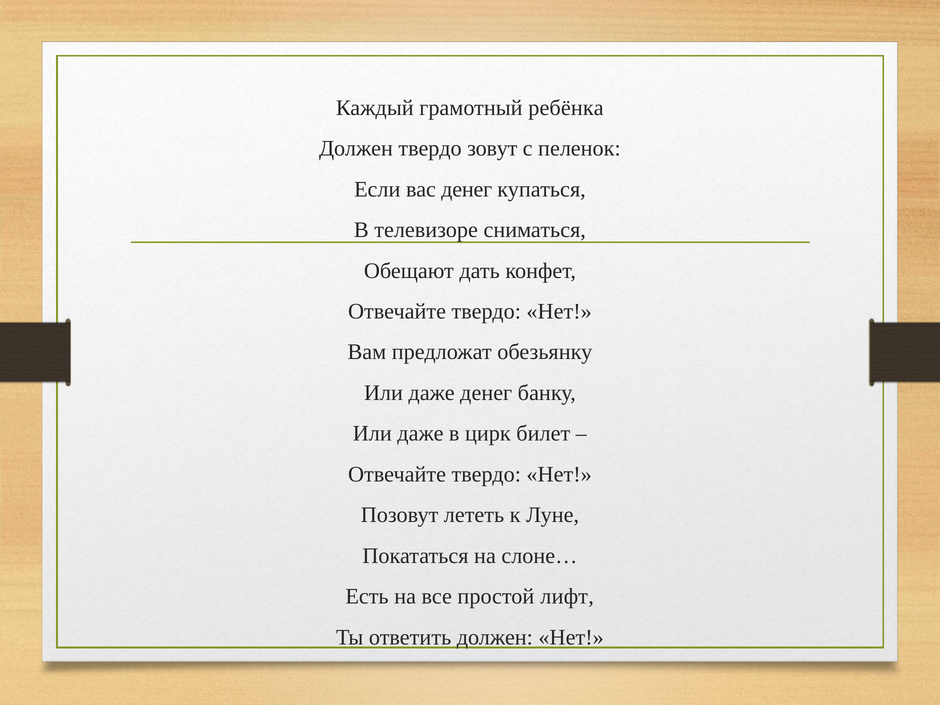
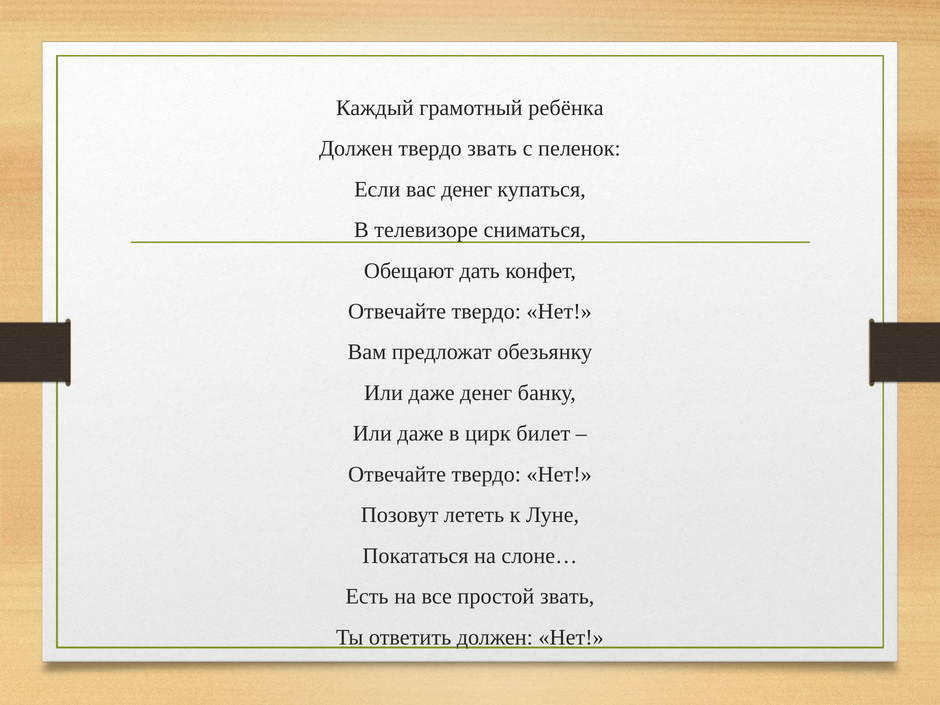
твердо зовут: зовут -> звать (492, 148)
простой лифт: лифт -> звать (567, 597)
